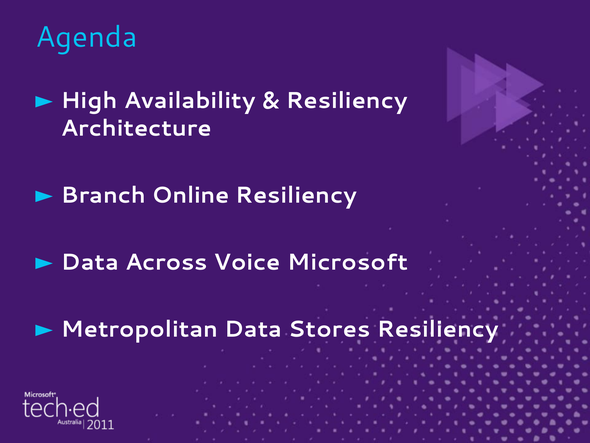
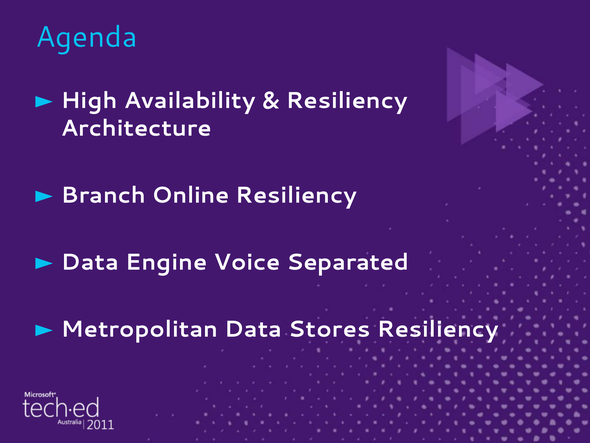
Across: Across -> Engine (166, 262)
Microsoft: Microsoft -> Separated (348, 262)
